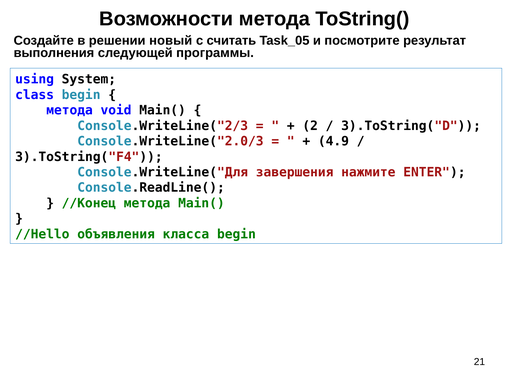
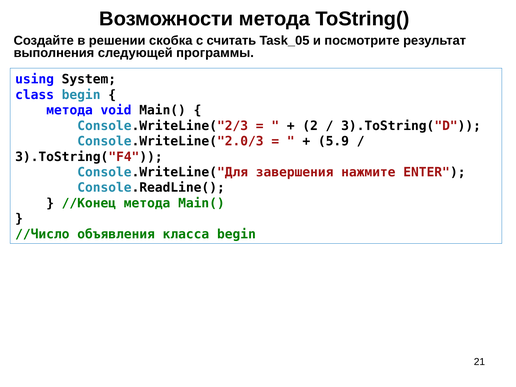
новый: новый -> скобка (171, 41)
4.9: 4.9 -> 5.9 (333, 141)
//Hello: //Hello -> //Число (42, 234)
